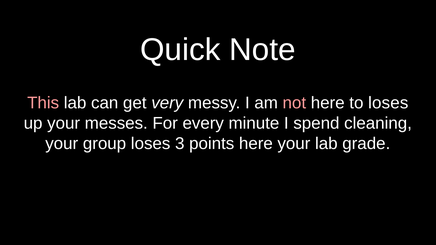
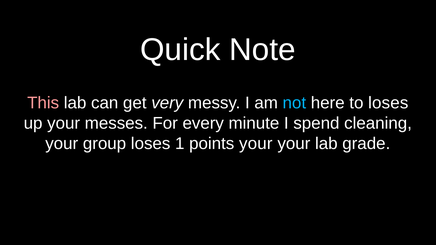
not colour: pink -> light blue (294, 103)
3: 3 -> 1 (180, 144)
points here: here -> your (256, 144)
